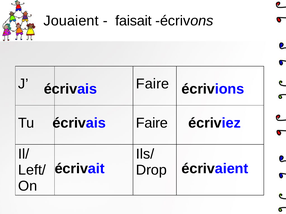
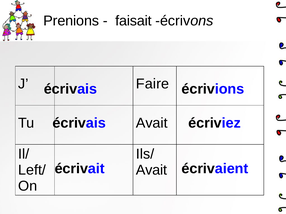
Jouaient: Jouaient -> Prenions (71, 21)
Tu Faire: Faire -> Avait (152, 123)
Drop: Drop -> Avait (151, 170)
